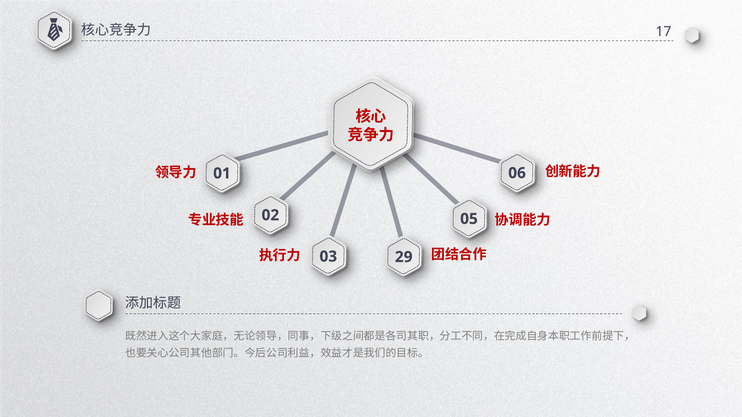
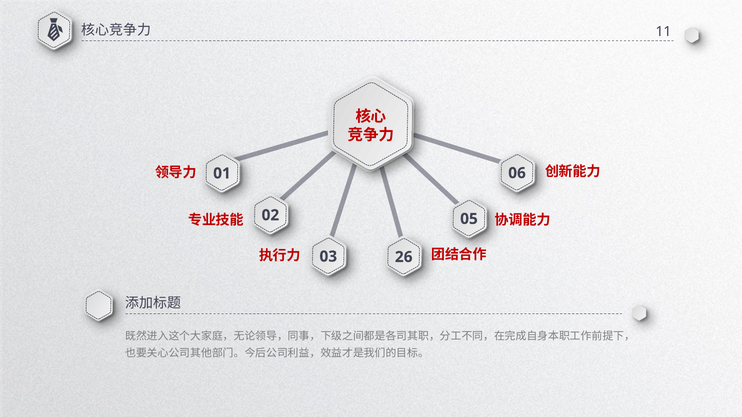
17: 17 -> 11 (664, 32)
29: 29 -> 26 (404, 257)
